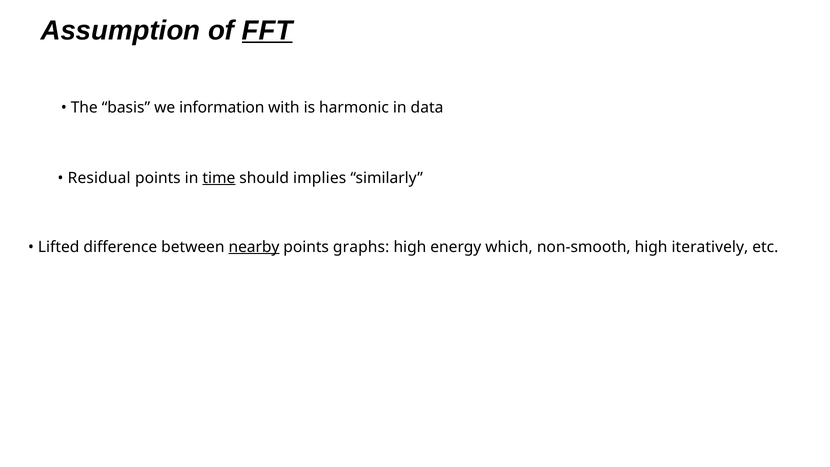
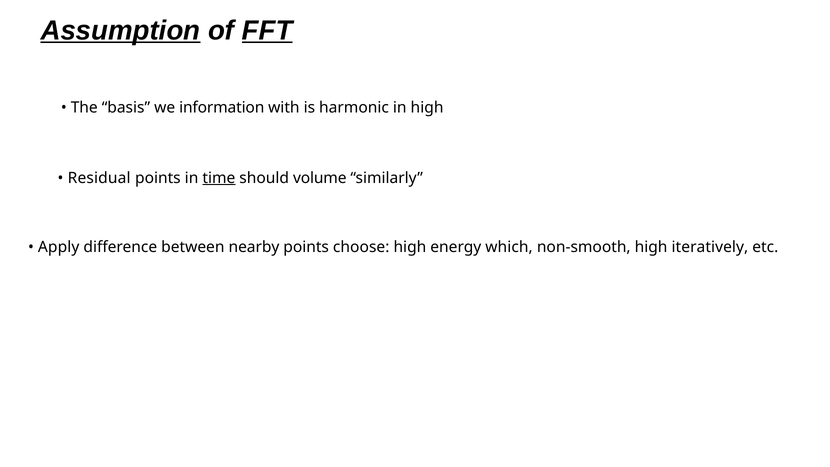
Assumption underline: none -> present (120, 30)
in data: data -> high (427, 107)
implies: implies -> volume (320, 178)
Lifted: Lifted -> Apply (59, 247)
nearby underline: present -> none (254, 247)
graphs: graphs -> choose (361, 247)
